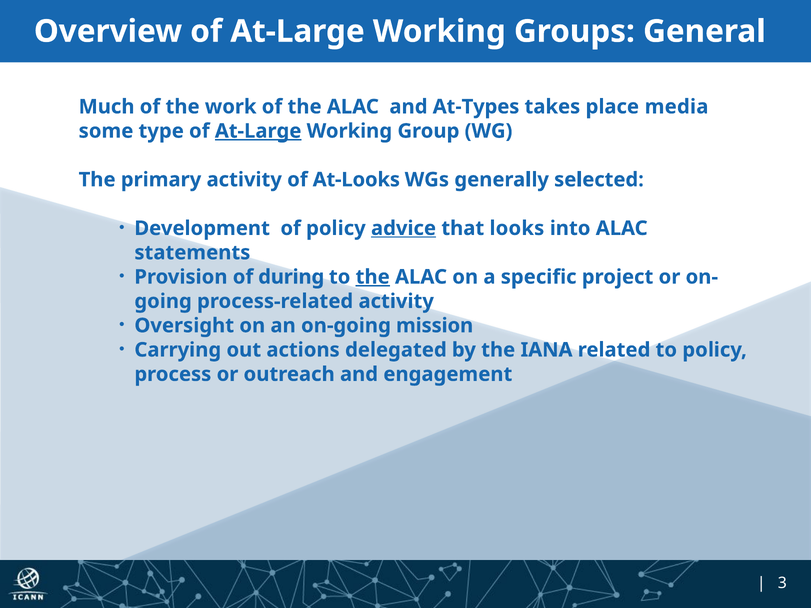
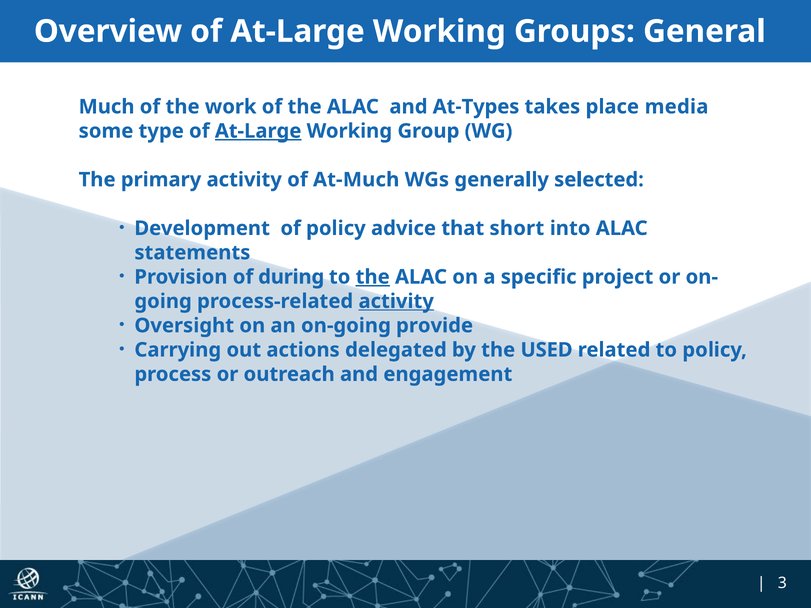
At-Looks: At-Looks -> At-Much (356, 180)
advice underline: present -> none (404, 228)
looks: looks -> short (517, 228)
activity underline: none -> present (396, 301)
mission: mission -> provide (435, 326)
IANA: IANA -> USED (547, 350)
